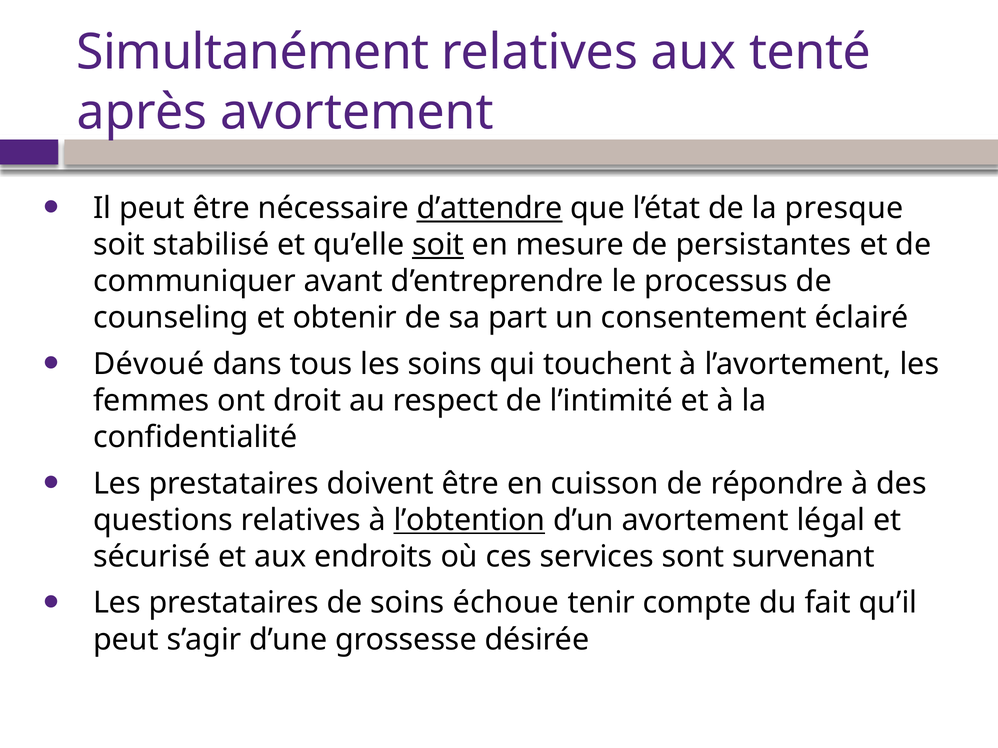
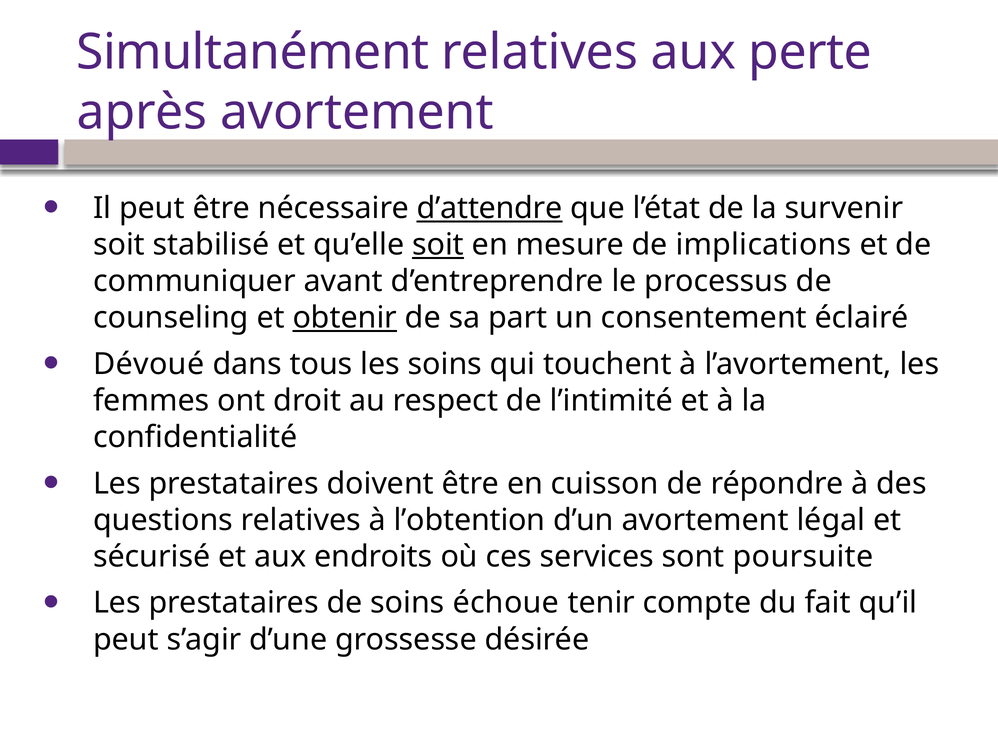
tenté: tenté -> perte (810, 53)
presque: presque -> survenir (844, 208)
persistantes: persistantes -> implications (763, 245)
obtenir underline: none -> present (345, 318)
l’obtention underline: present -> none (469, 520)
survenant: survenant -> poursuite (803, 557)
